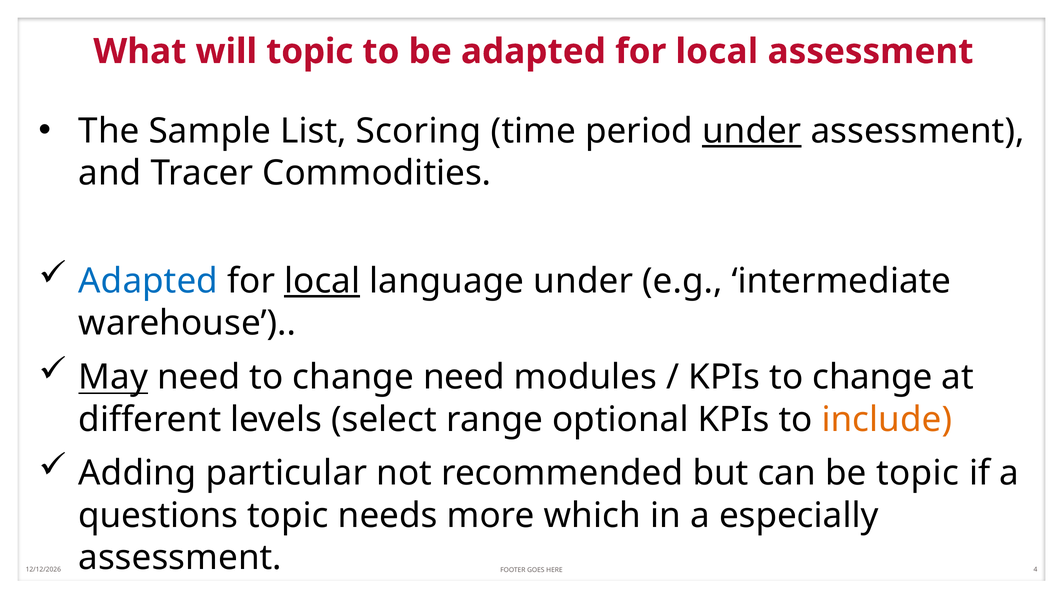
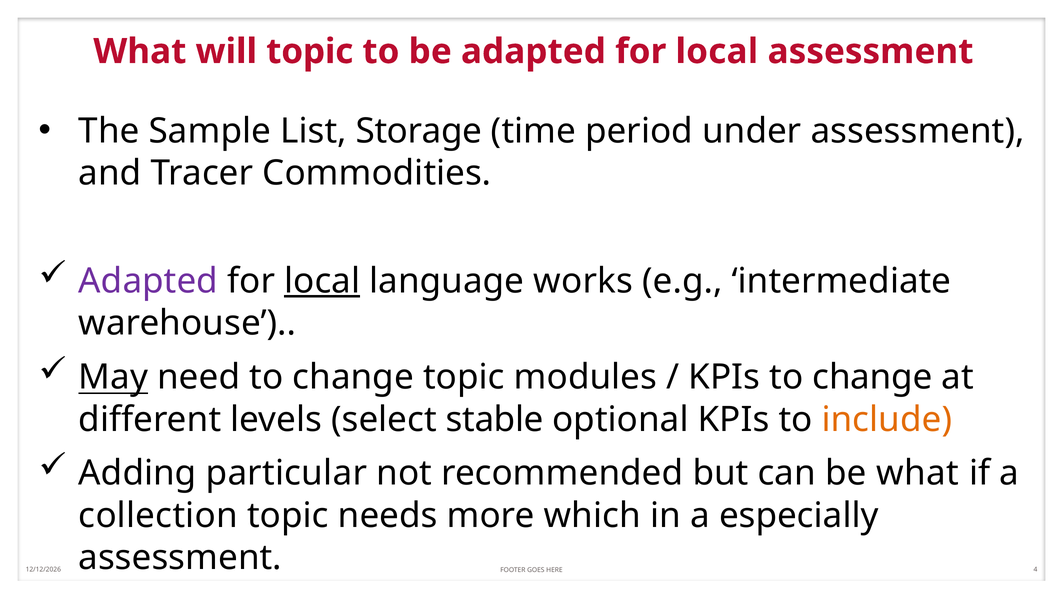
Scoring: Scoring -> Storage (419, 131)
under underline: present -> none (752, 131)
Adapted colour: blue -> purple (148, 281)
language under: under -> works (583, 281)
change need: need -> topic (464, 377)
range: range -> stable (495, 419)
be topic: topic -> what (918, 473)
questions: questions -> collection (158, 515)
